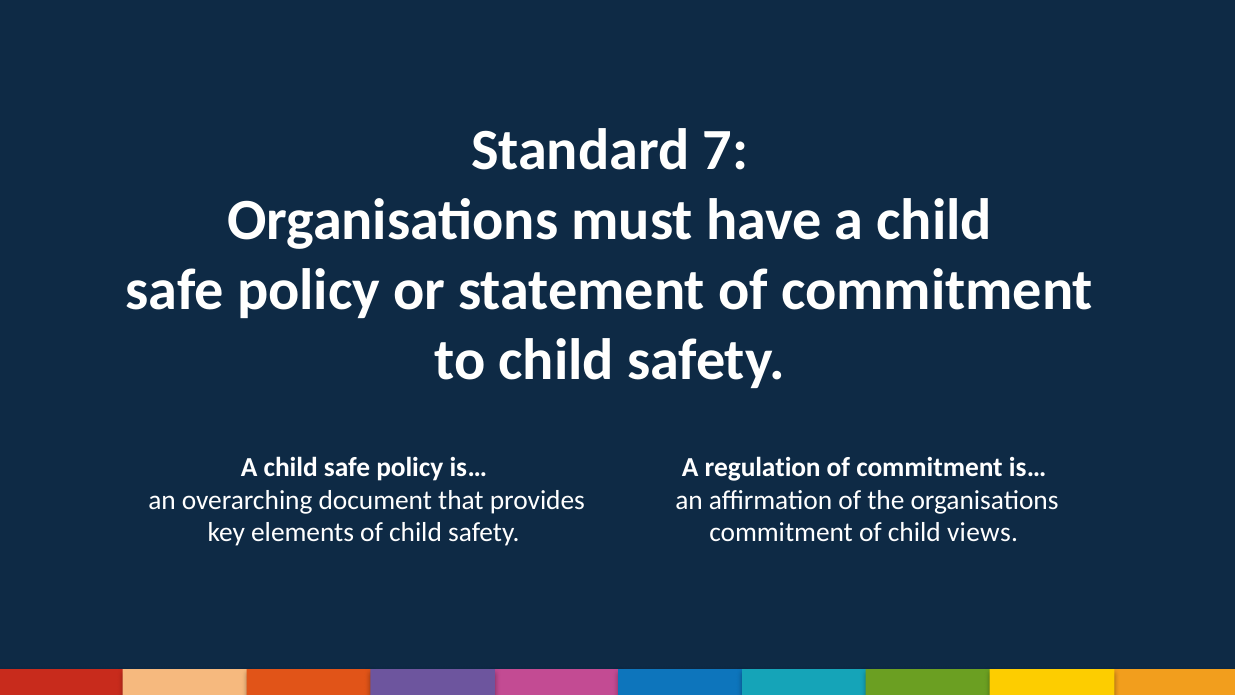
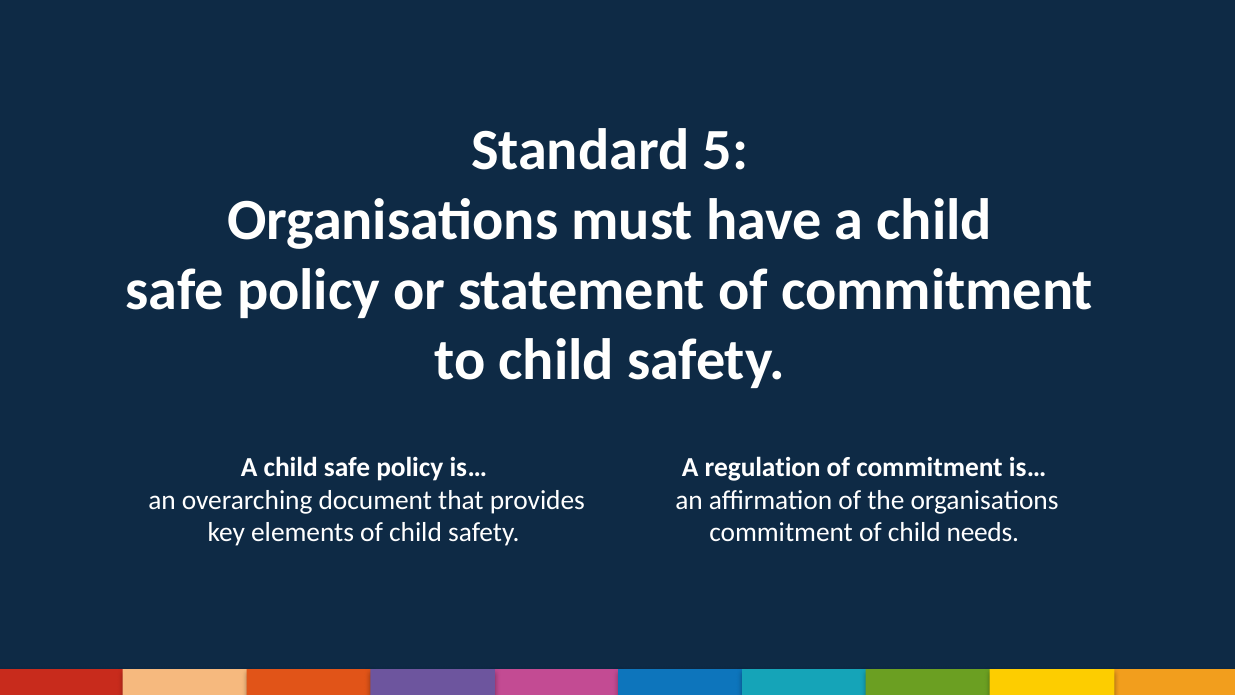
7: 7 -> 5 (725, 150)
views: views -> needs (983, 533)
